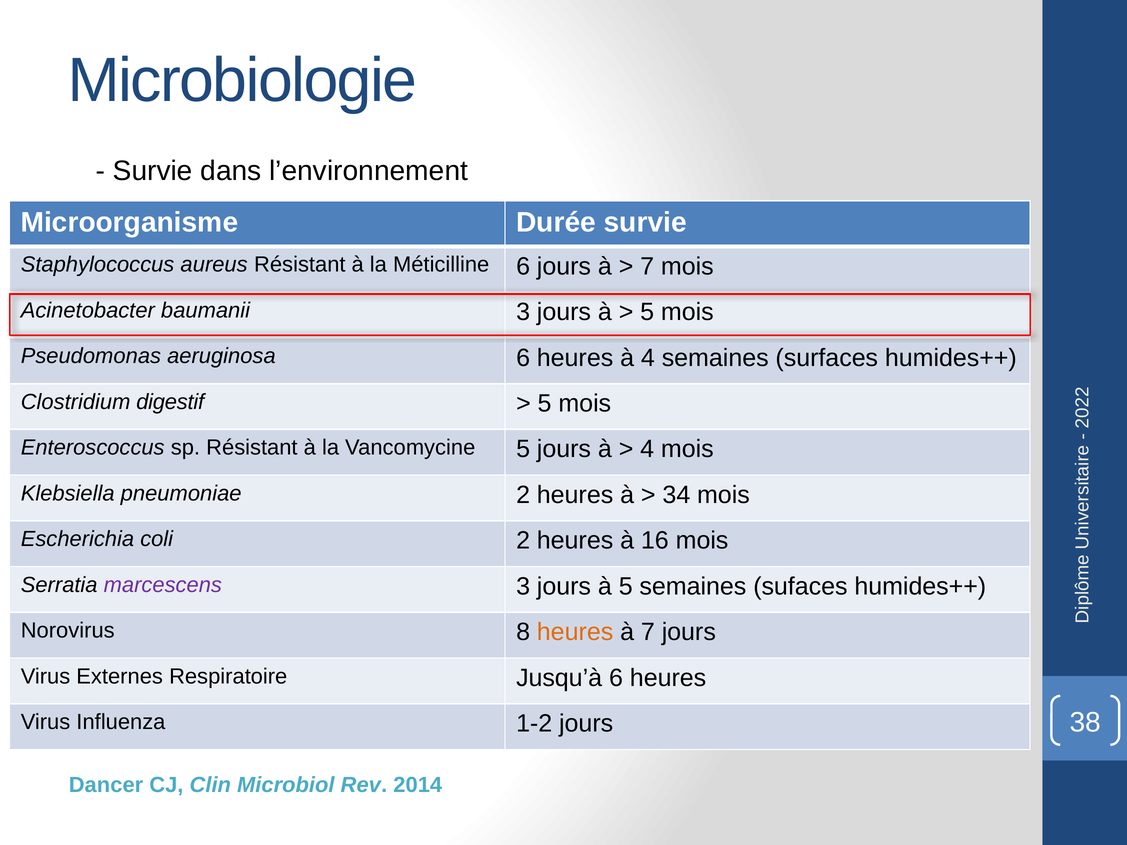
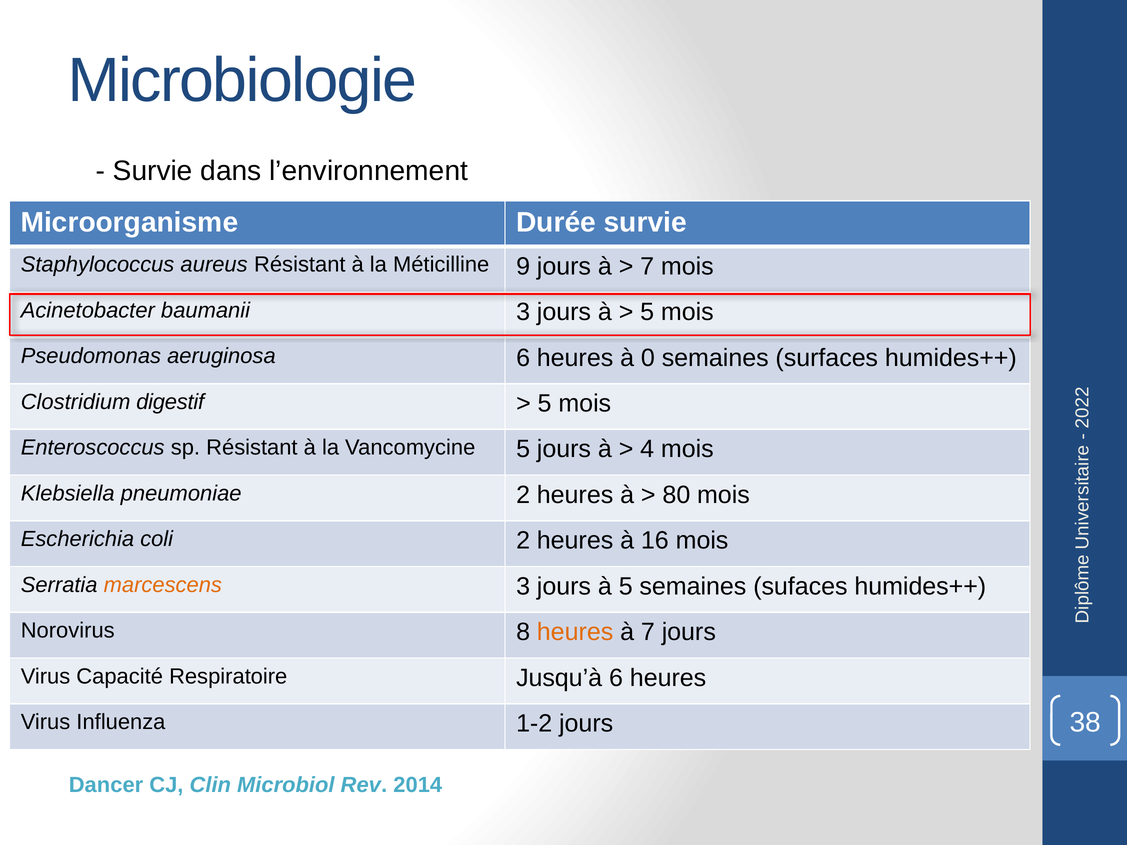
Méticilline 6: 6 -> 9 (523, 266)
à 4: 4 -> 0 (648, 358)
34: 34 -> 80 (676, 495)
marcescens colour: purple -> orange (163, 585)
Externes: Externes -> Capacité (120, 677)
